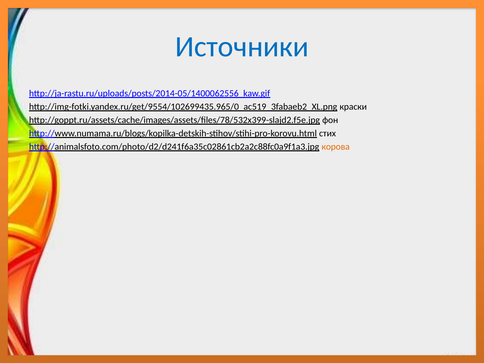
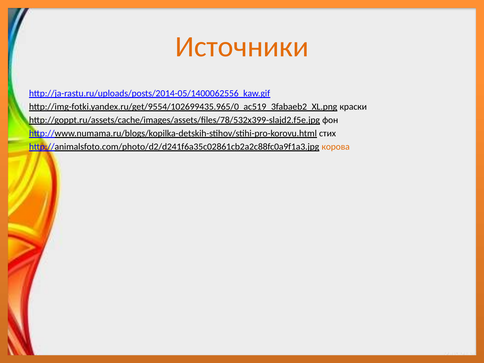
Источники colour: blue -> orange (242, 47)
